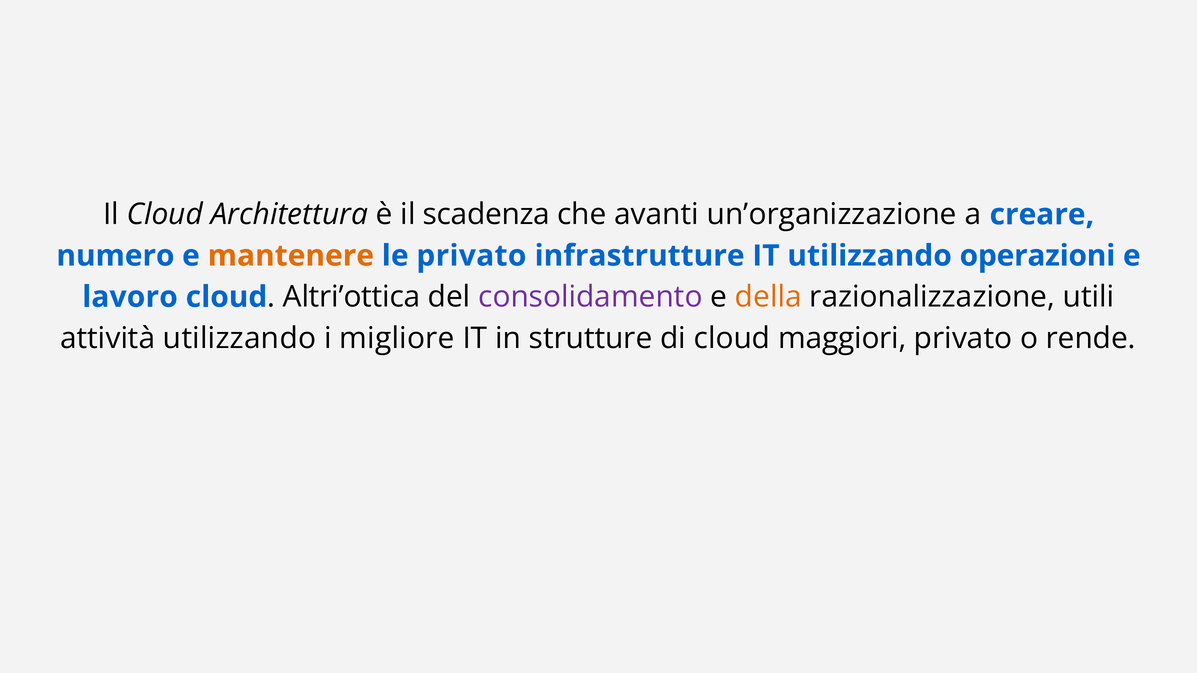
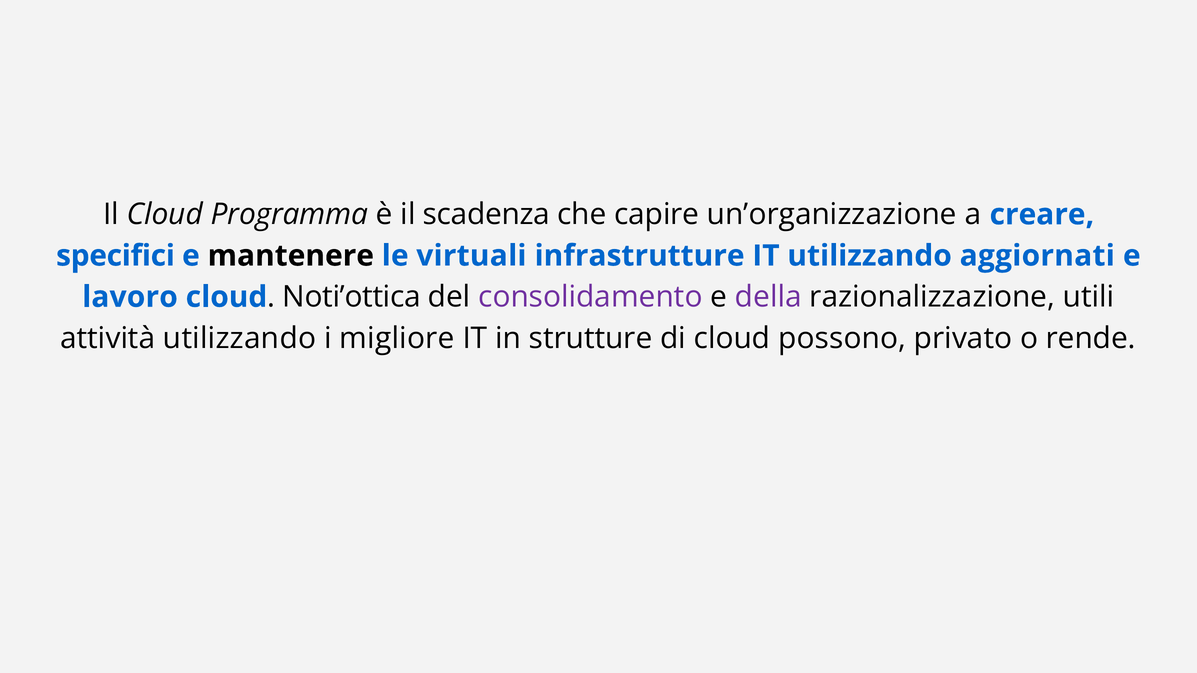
Architettura: Architettura -> Programma (289, 215)
avanti: avanti -> capire (657, 215)
numero: numero -> specifici (116, 256)
mantenere colour: orange -> black (291, 256)
le privato: privato -> virtuali (471, 256)
operazioni: operazioni -> aggiornati (1037, 256)
Altri’ottica: Altri’ottica -> Noti’ottica (352, 297)
della colour: orange -> purple (768, 297)
maggiori: maggiori -> possono (842, 338)
